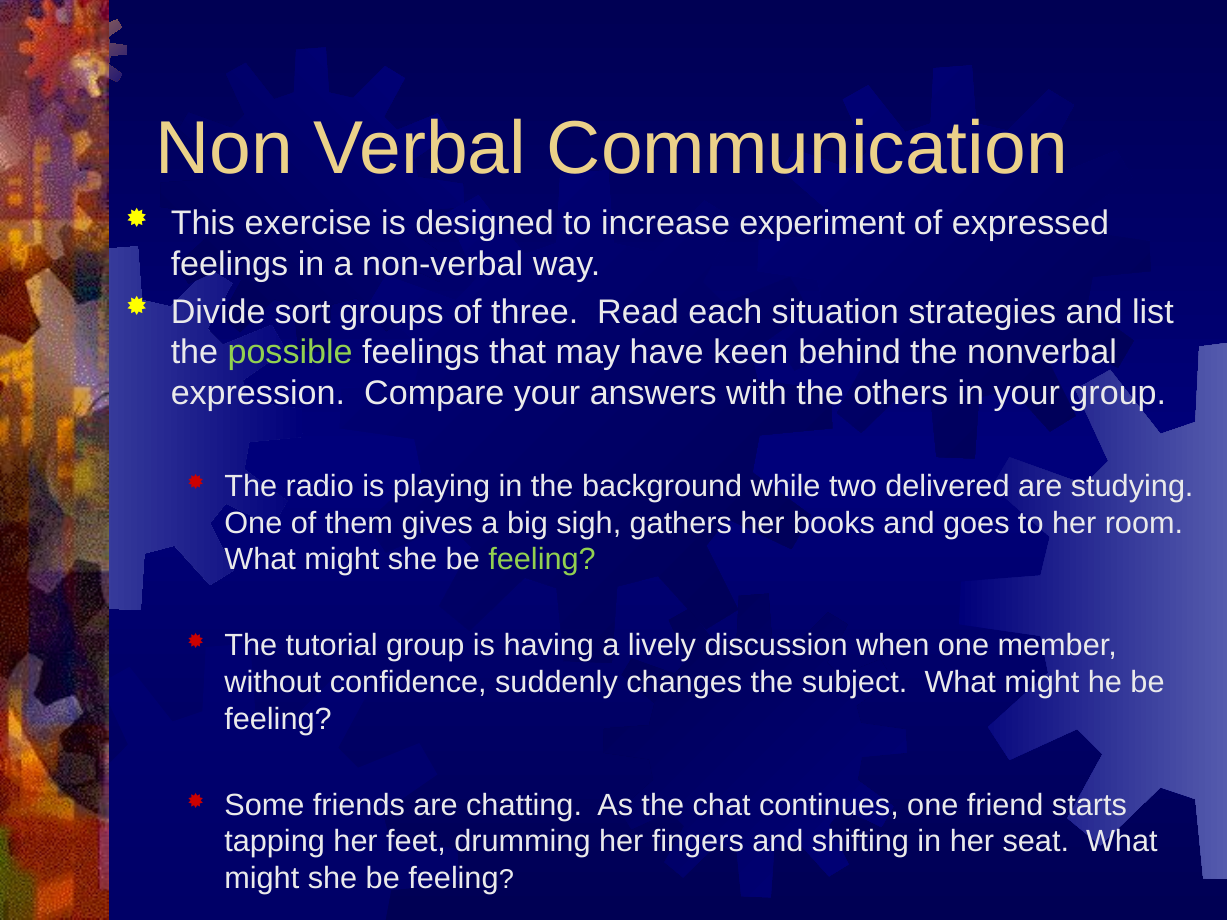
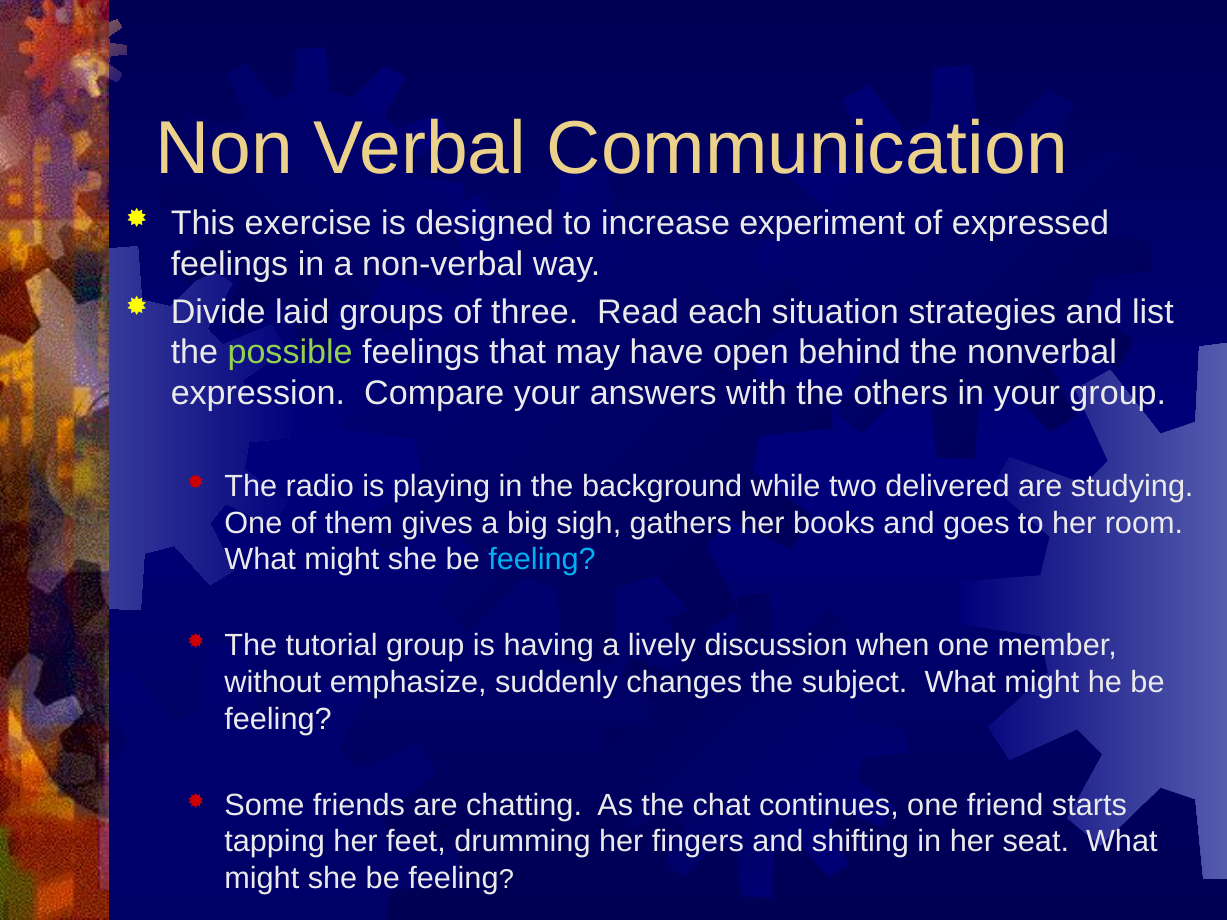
sort: sort -> laid (302, 312)
keen: keen -> open (751, 353)
feeling colour: light green -> light blue (542, 560)
confidence: confidence -> emphasize (408, 683)
